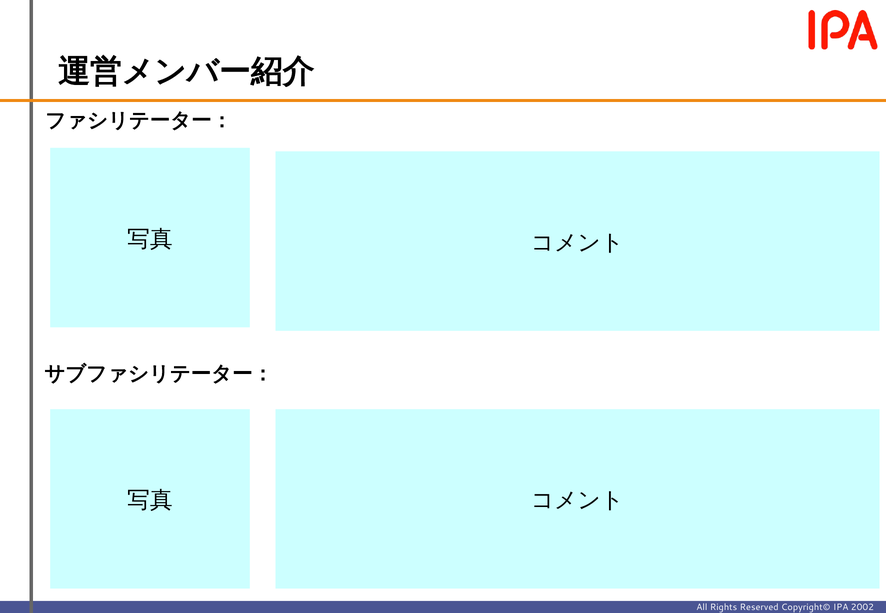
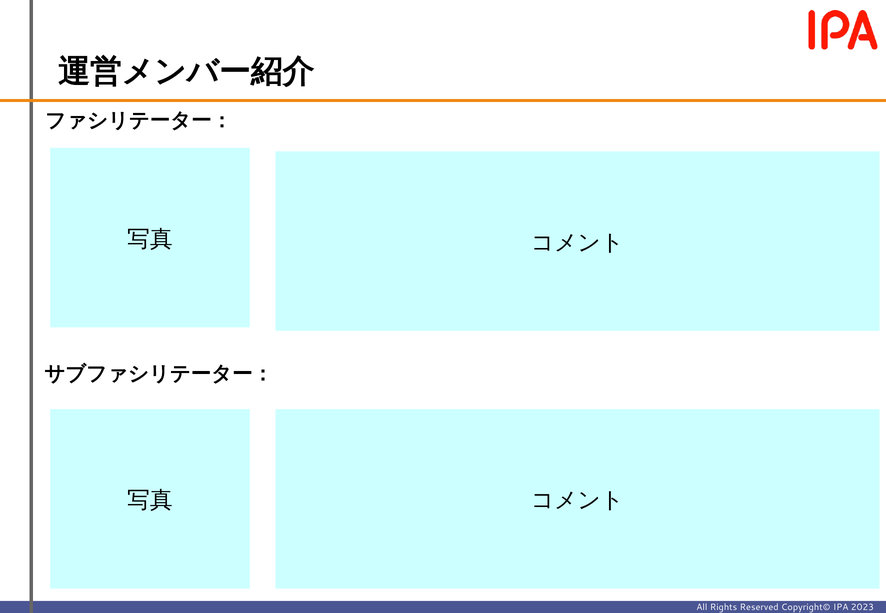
2002: 2002 -> 2023 (862, 608)
